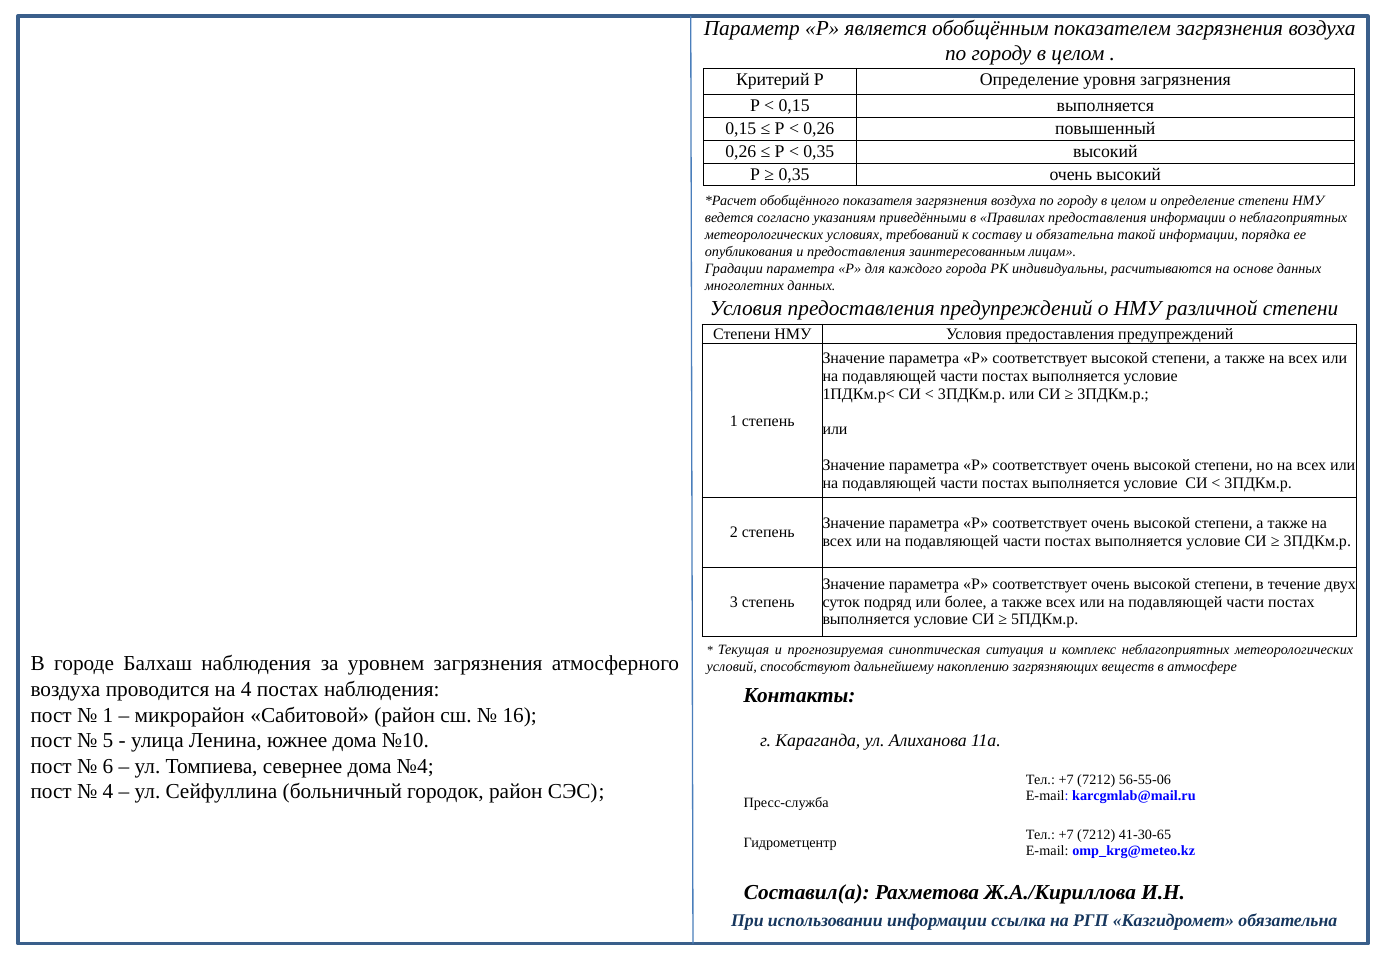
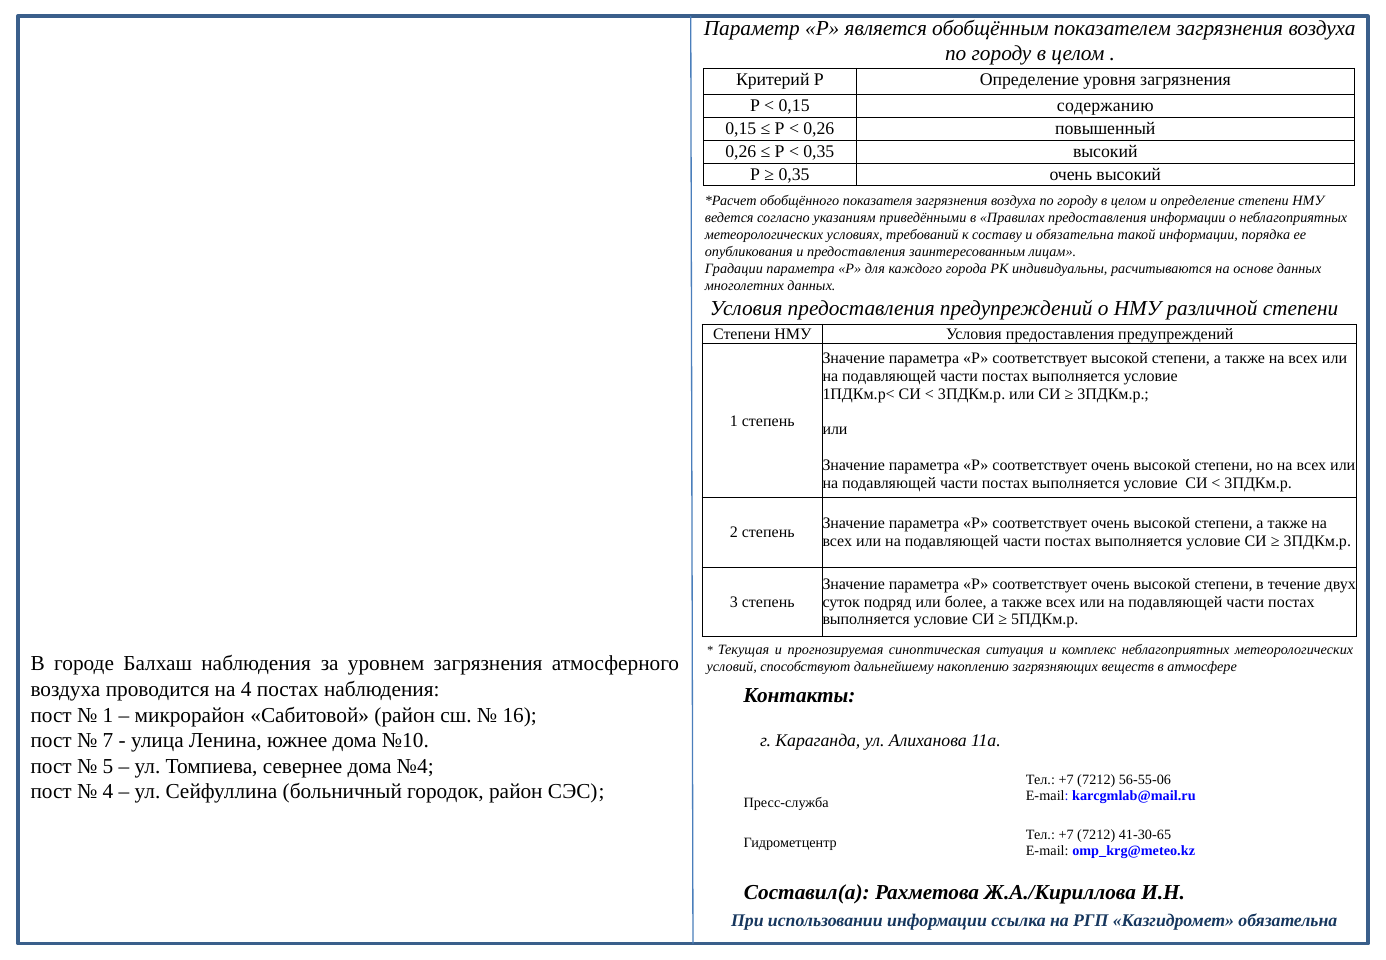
0,15 выполняется: выполняется -> содержанию (1105, 106)
5: 5 -> 7 (108, 740)
6: 6 -> 5 (108, 766)
